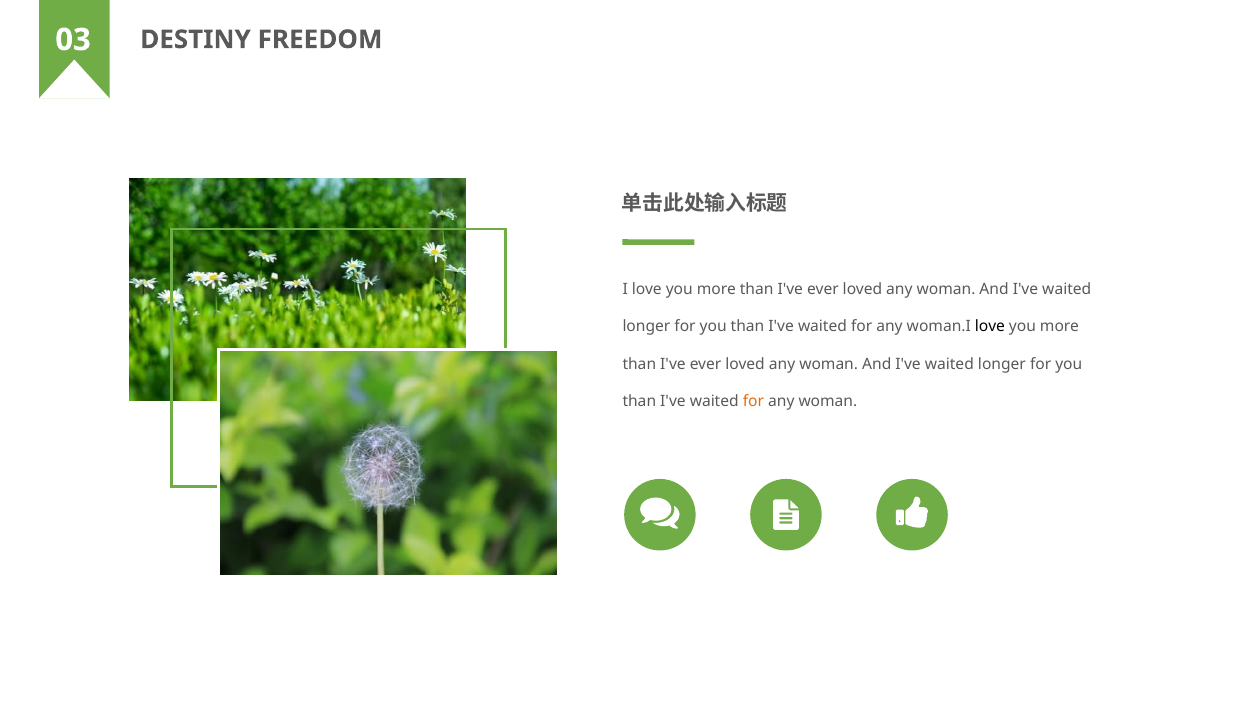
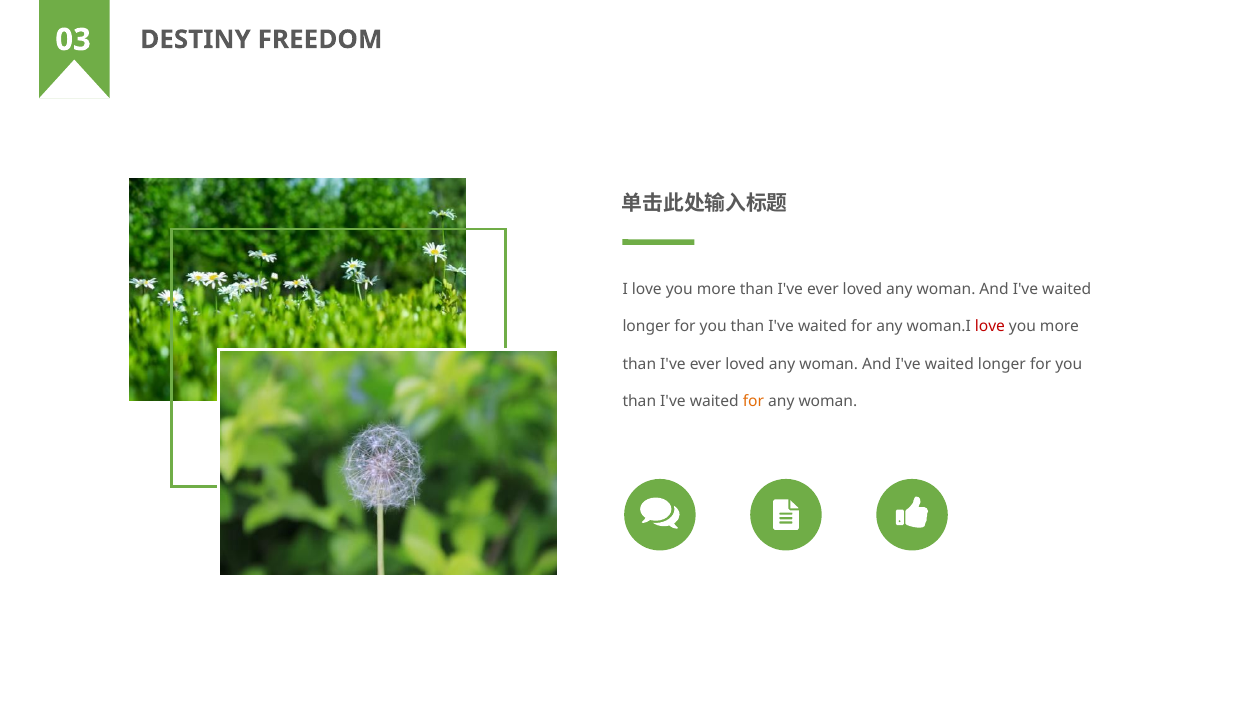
love colour: black -> red (990, 327)
